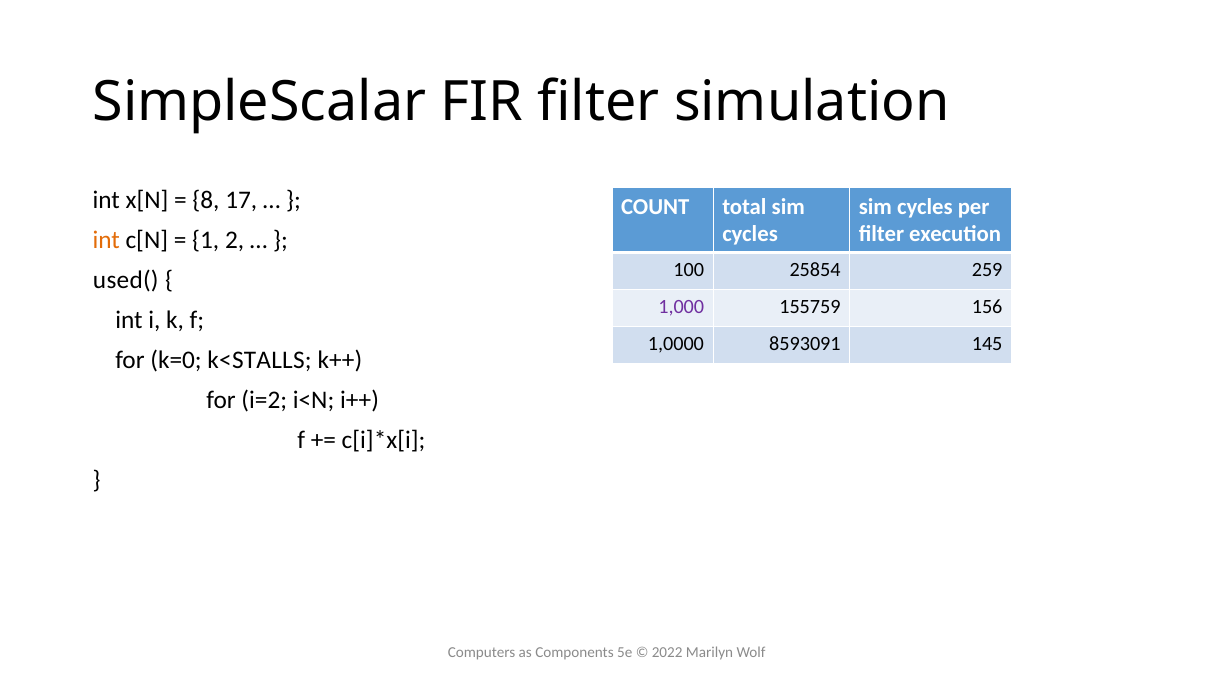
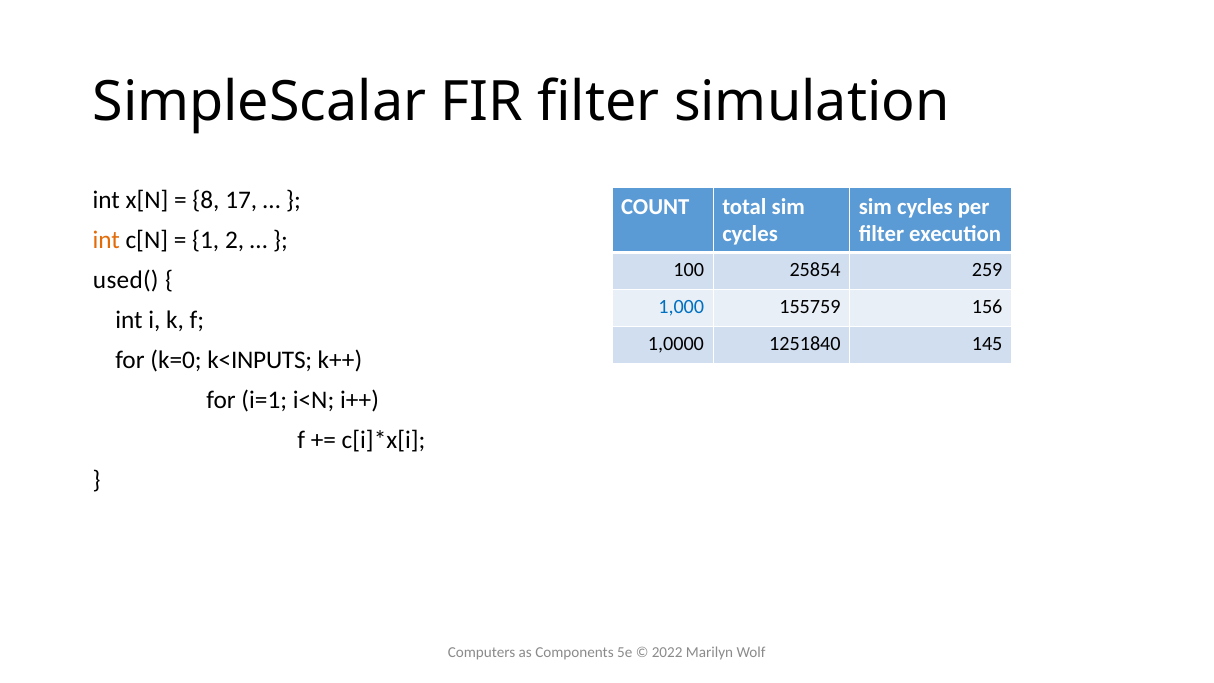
1,000 colour: purple -> blue (681, 307)
8593091: 8593091 -> 1251840 (805, 344)
k<STALLS: k<STALLS -> k<INPUTS (260, 360)
i=2: i=2 -> i=1 (264, 400)
